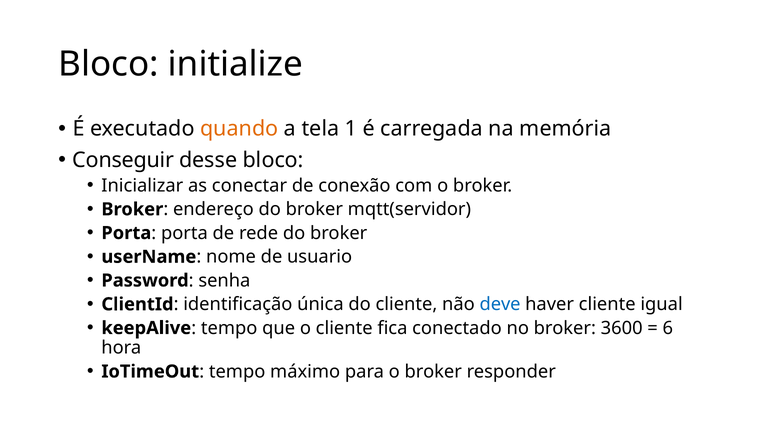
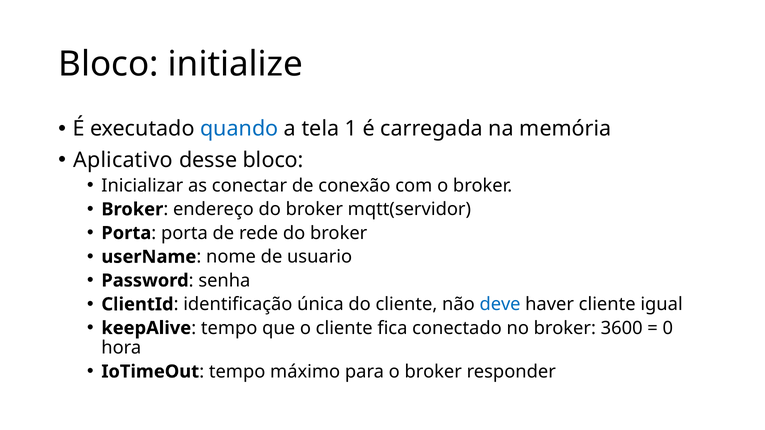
quando colour: orange -> blue (239, 129)
Conseguir: Conseguir -> Aplicativo (123, 160)
6: 6 -> 0 (668, 328)
